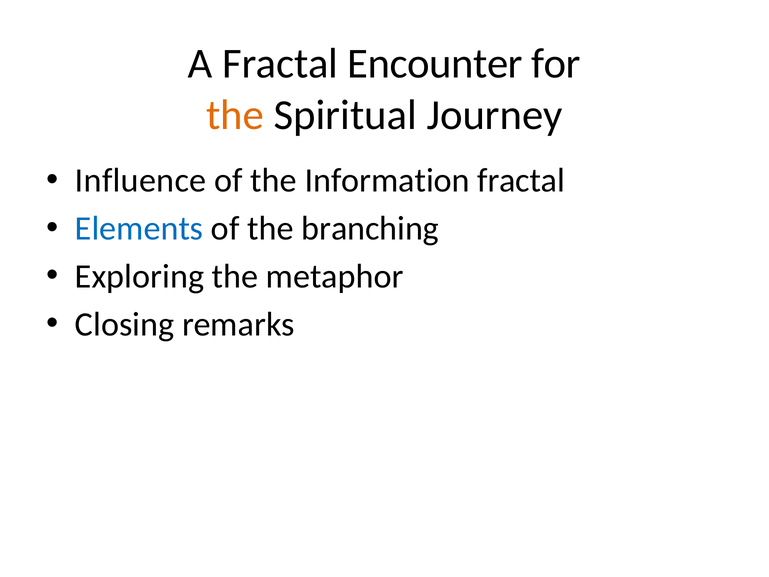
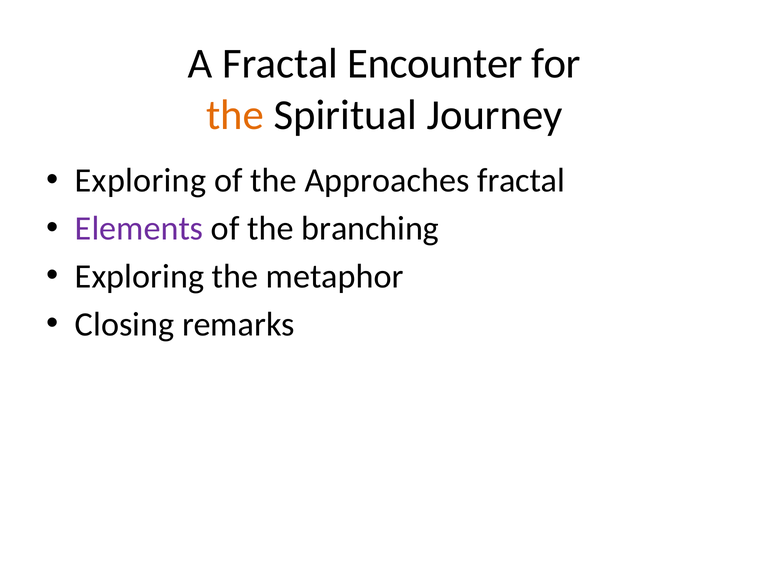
Influence: Influence -> Exploring (141, 181)
Information: Information -> Approaches (387, 181)
Elements colour: blue -> purple (139, 228)
